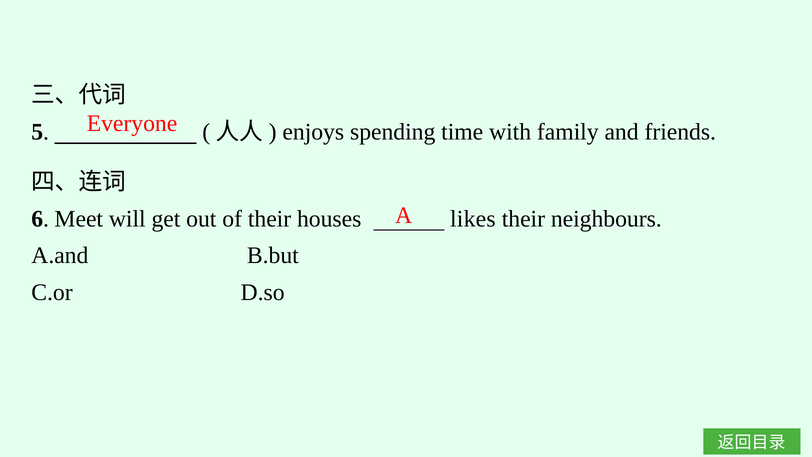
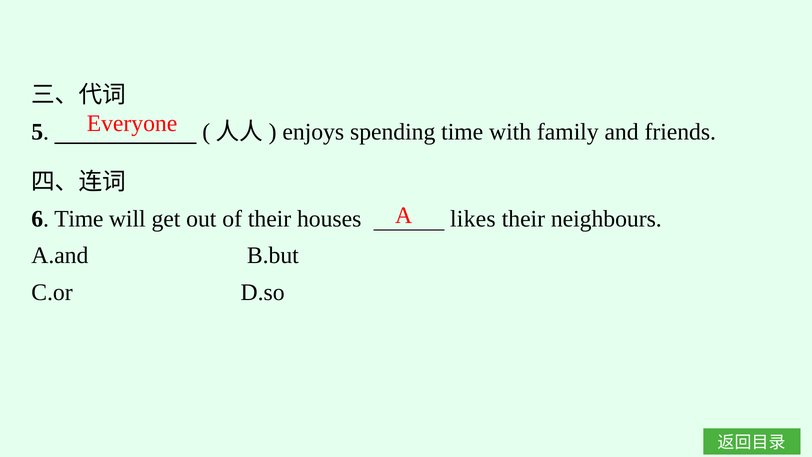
6 Meet: Meet -> Time (79, 219)
